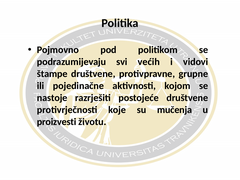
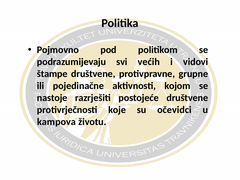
mučenja: mučenja -> očevidci (174, 110)
proizvesti: proizvesti -> kampova (56, 122)
